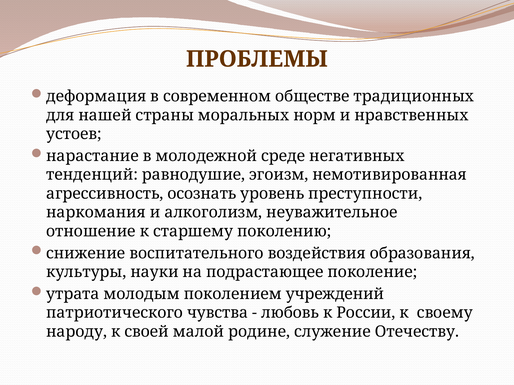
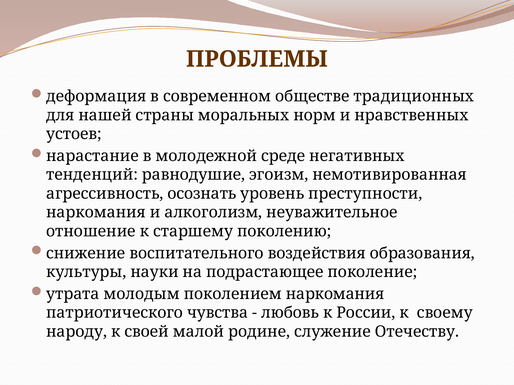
поколением учреждений: учреждений -> наркомания (335, 294)
